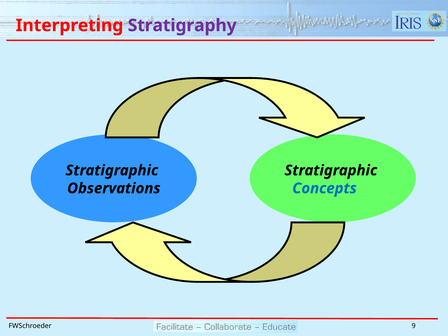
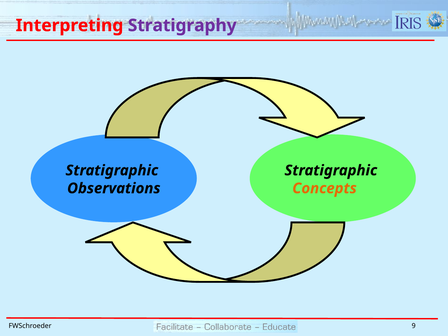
Concepts colour: blue -> orange (324, 188)
